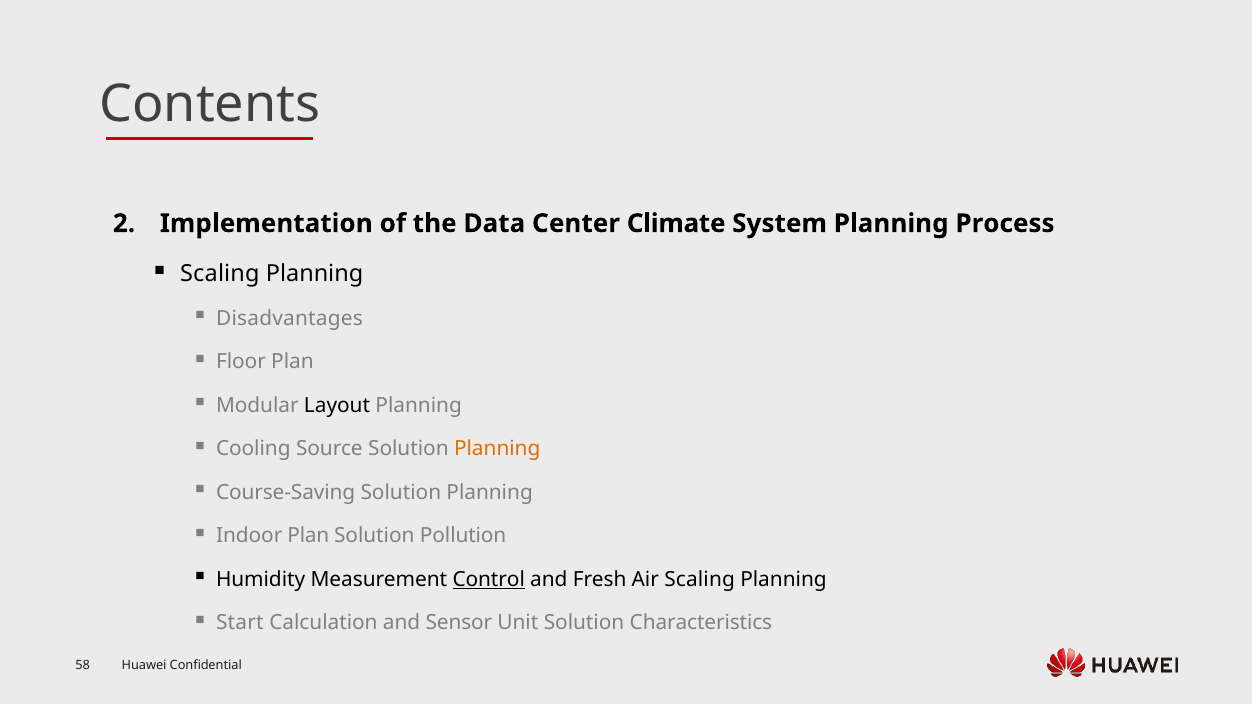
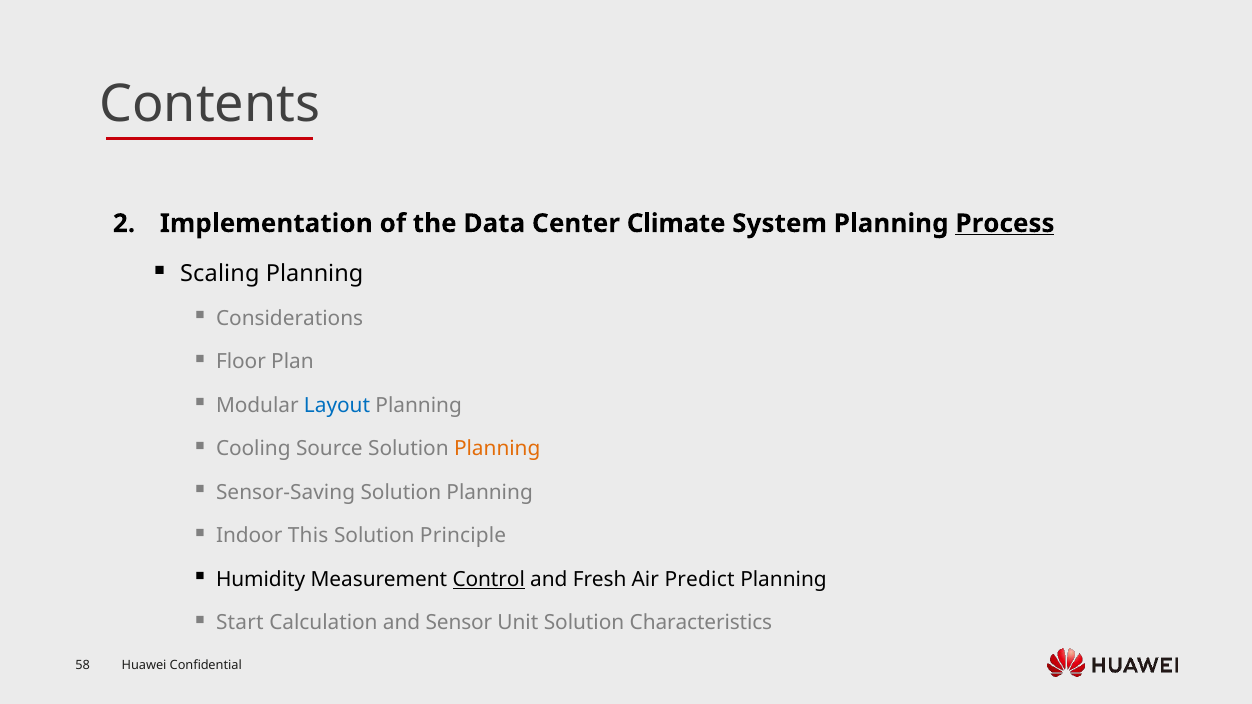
Process underline: none -> present (1005, 224)
Disadvantages: Disadvantages -> Considerations (290, 319)
Layout colour: black -> blue (337, 405)
Course-Saving: Course-Saving -> Sensor-Saving (286, 492)
Indoor Plan: Plan -> This (308, 536)
Pollution: Pollution -> Principle (463, 536)
Air Scaling: Scaling -> Predict (700, 579)
